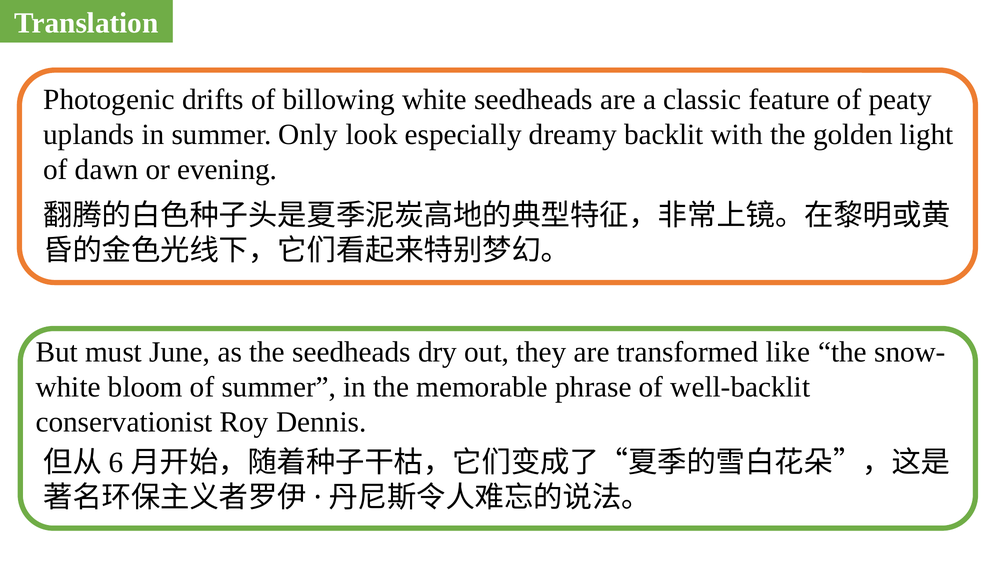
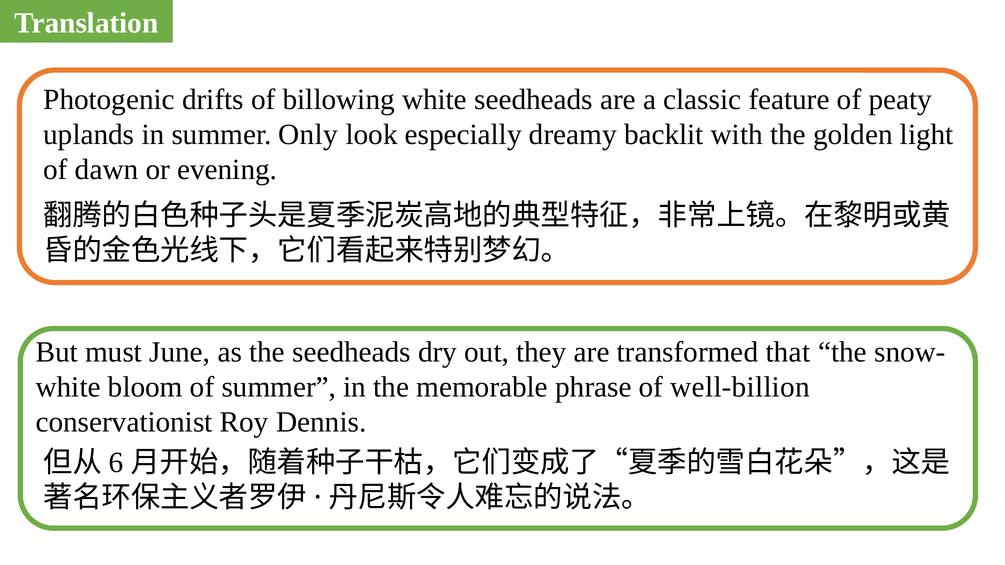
like: like -> that (788, 352)
well-backlit: well-backlit -> well-billion (740, 387)
